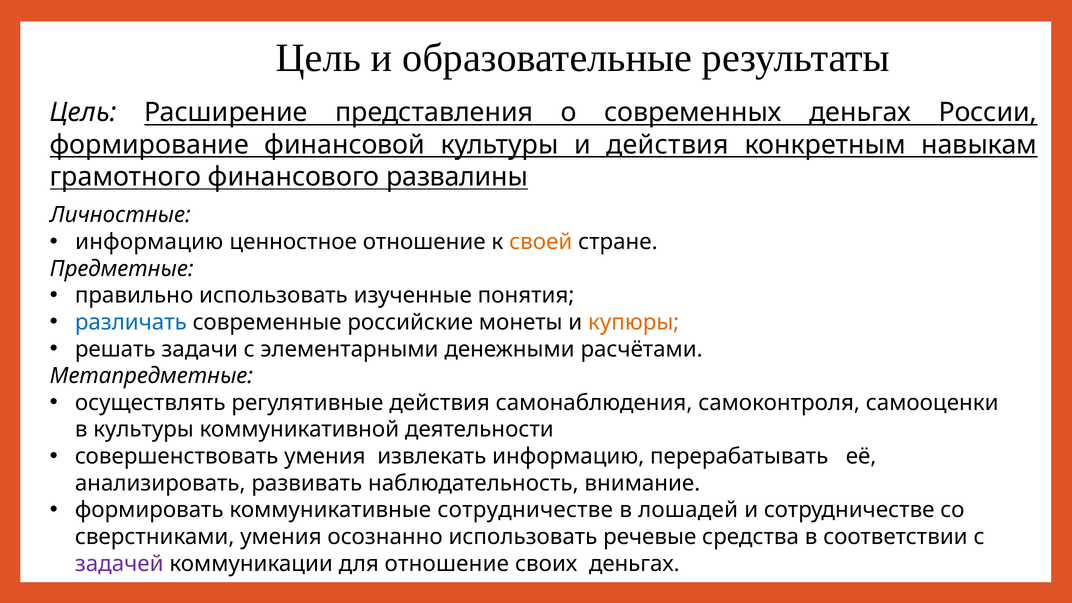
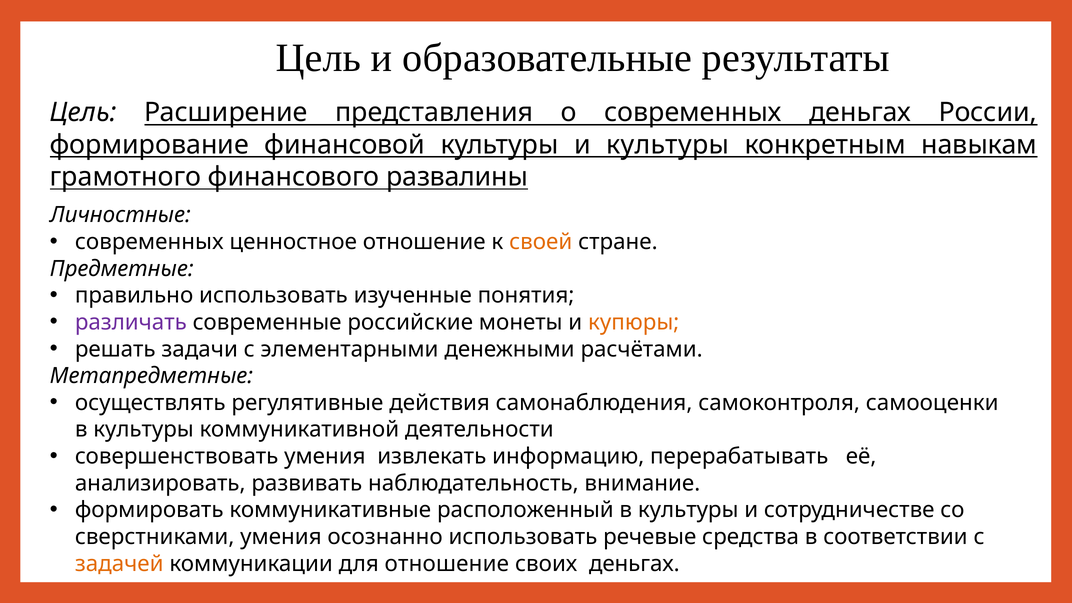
и действия: действия -> культуры (668, 145)
информацию: информацию -> современных (149, 242)
различать colour: blue -> purple (131, 322)
коммуникативные сотрудничестве: сотрудничестве -> расположенный (525, 510)
лошадей: лошадей -> культуры (688, 510)
задачей colour: purple -> orange (119, 564)
